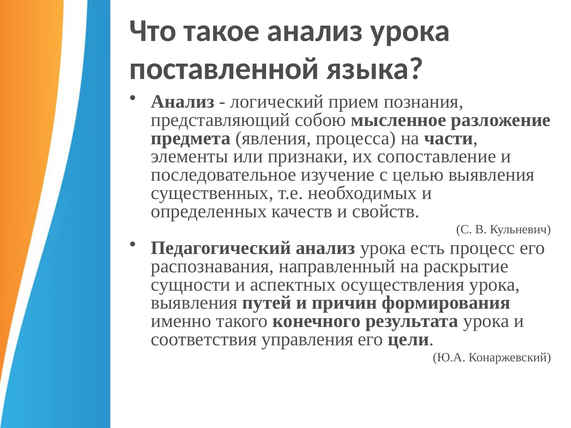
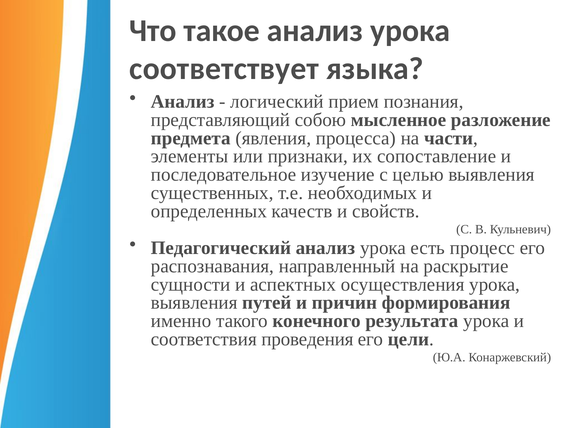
поставленной: поставленной -> соответствует (224, 69)
управления: управления -> проведения (307, 339)
